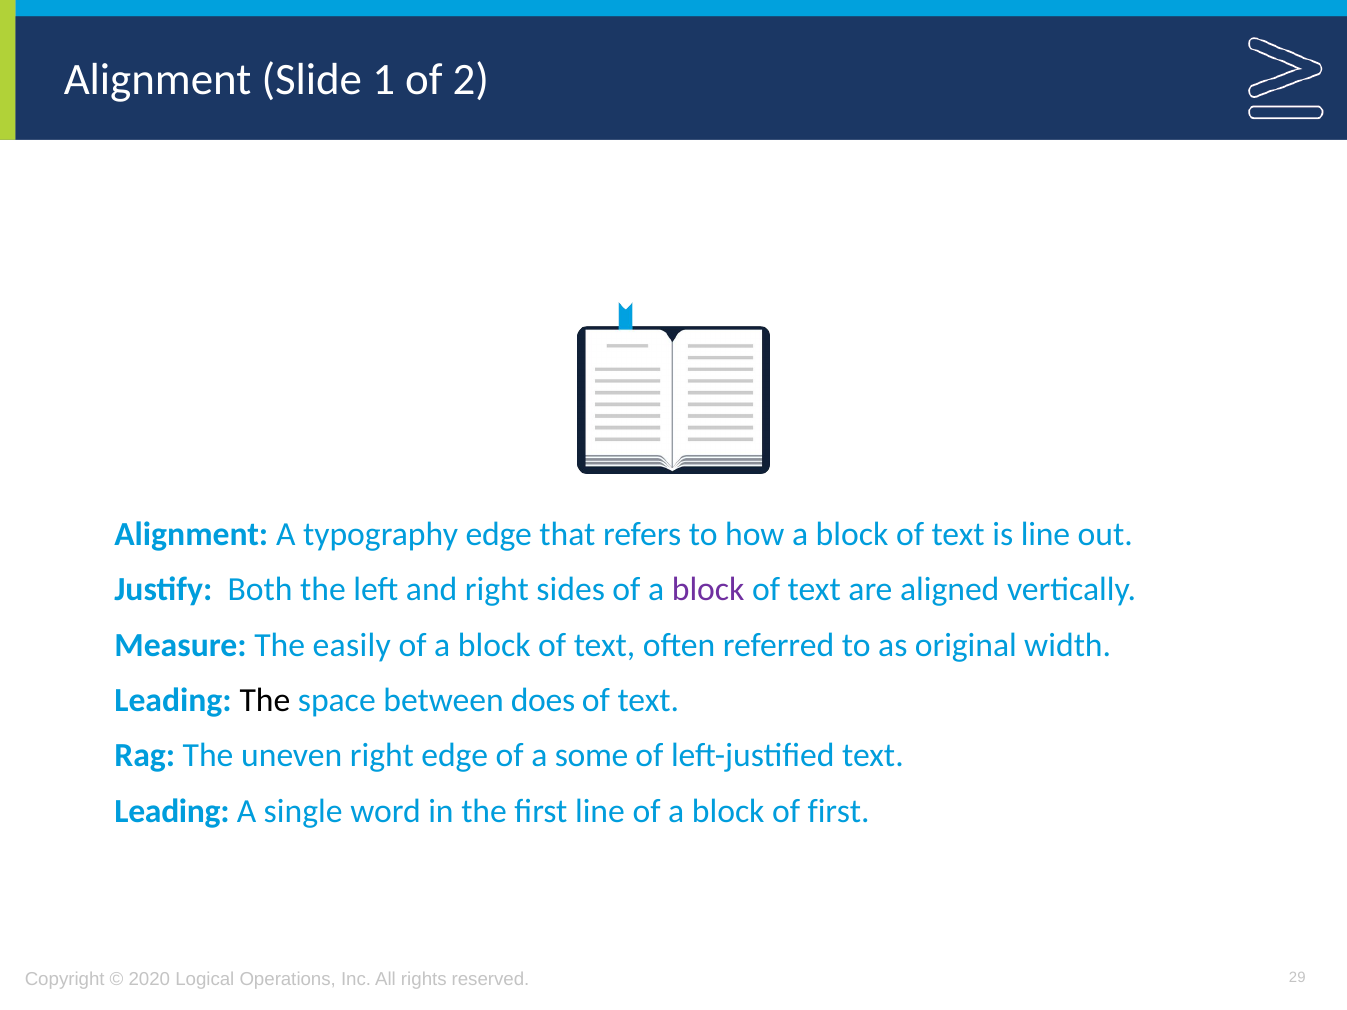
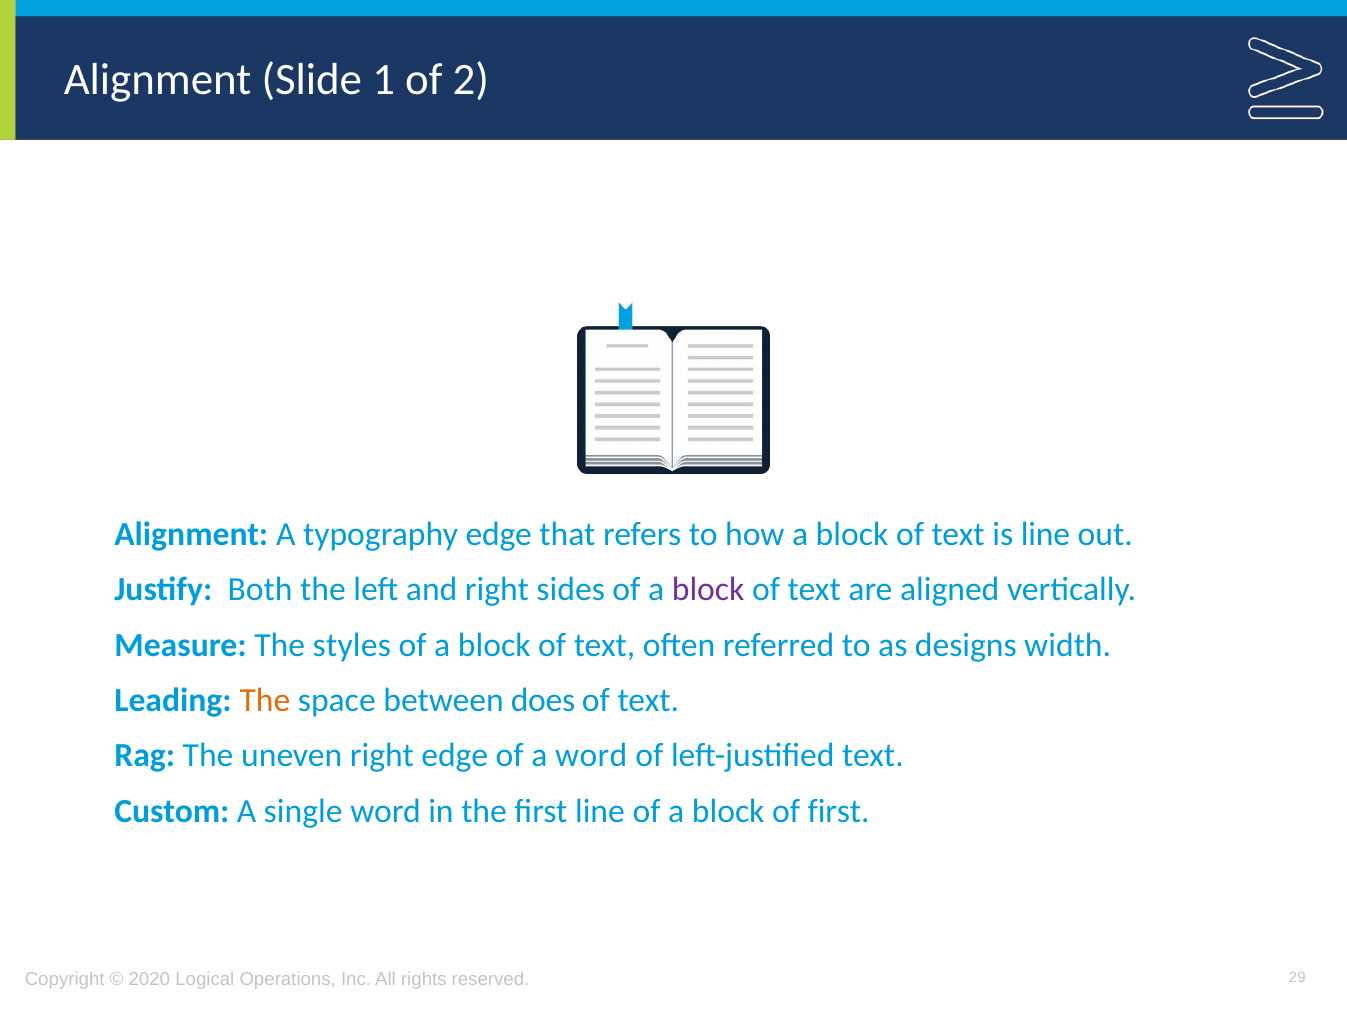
easily: easily -> styles (352, 645)
original: original -> designs (966, 645)
The colour: black -> orange (265, 701)
a some: some -> word (591, 756)
Leading: Leading -> Custom (172, 811)
